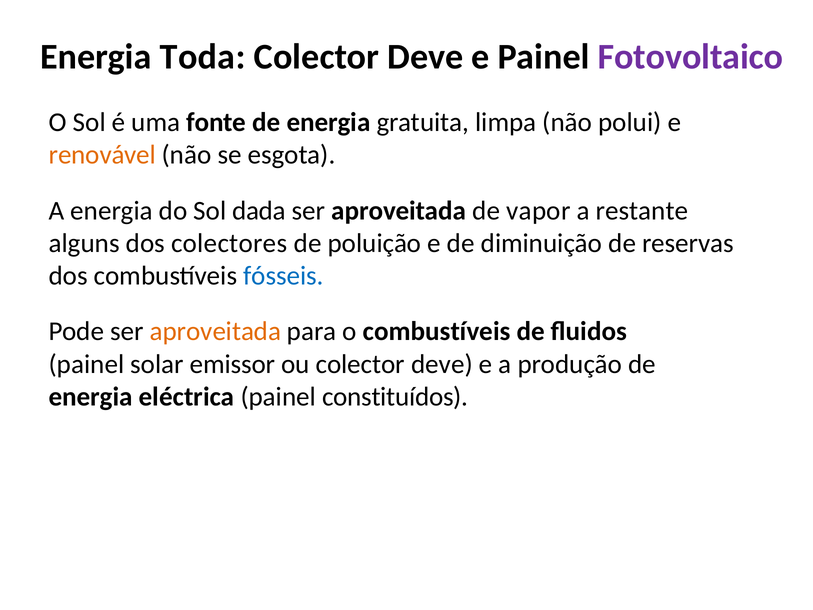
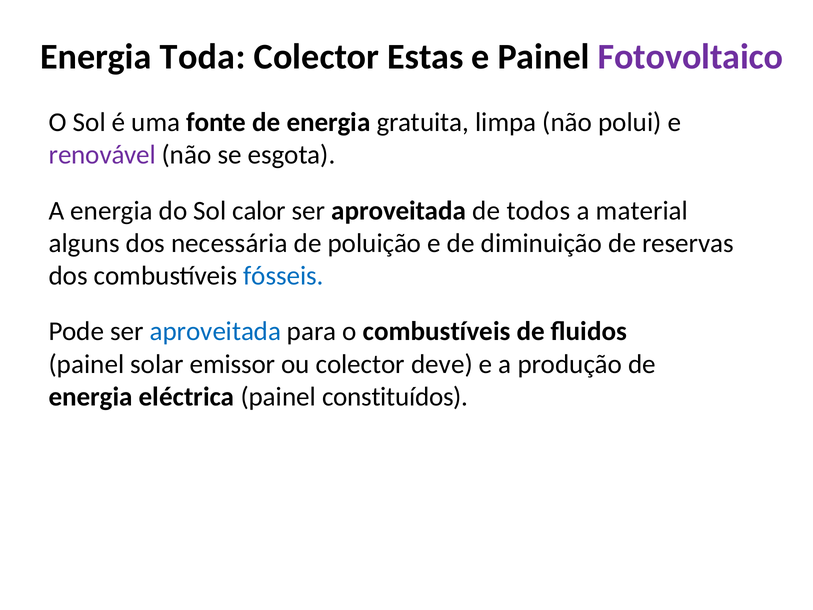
Deve: Deve -> Estas (425, 57)
renovável colour: orange -> purple (102, 155)
dada: dada -> calor (259, 211)
vapor: vapor -> todos (538, 211)
restante: restante -> material (642, 211)
colectores: colectores -> necessária (229, 243)
aproveitada colour: orange -> blue (215, 331)
